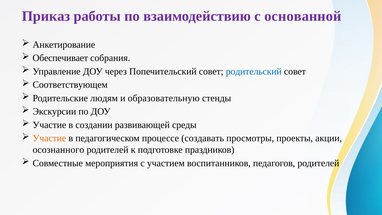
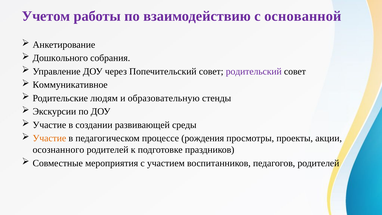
Приказ: Приказ -> Учетом (46, 16)
Обеспечивает: Обеспечивает -> Дошкольного (60, 58)
родительский colour: blue -> purple (254, 71)
Соответствующем: Соответствующем -> Коммуникативное (70, 85)
создавать: создавать -> рождения (203, 138)
